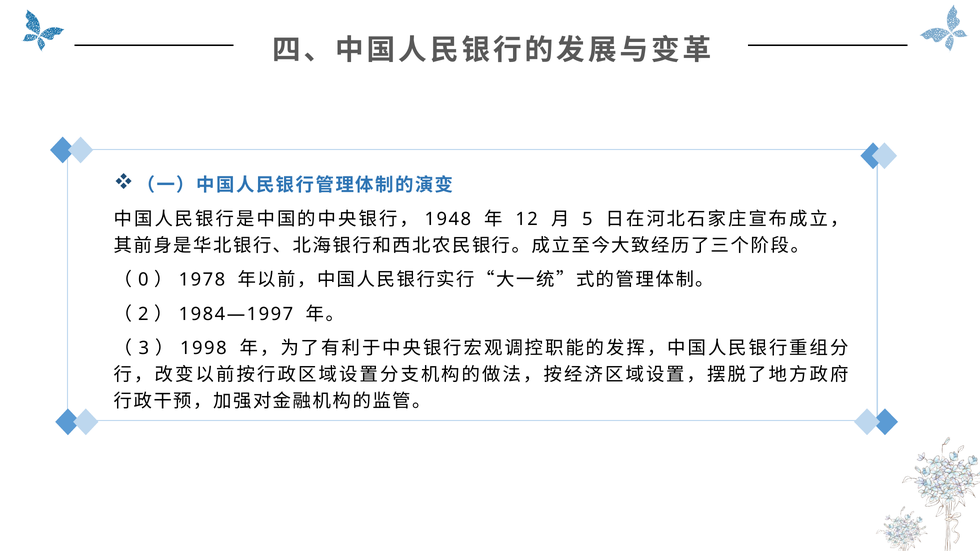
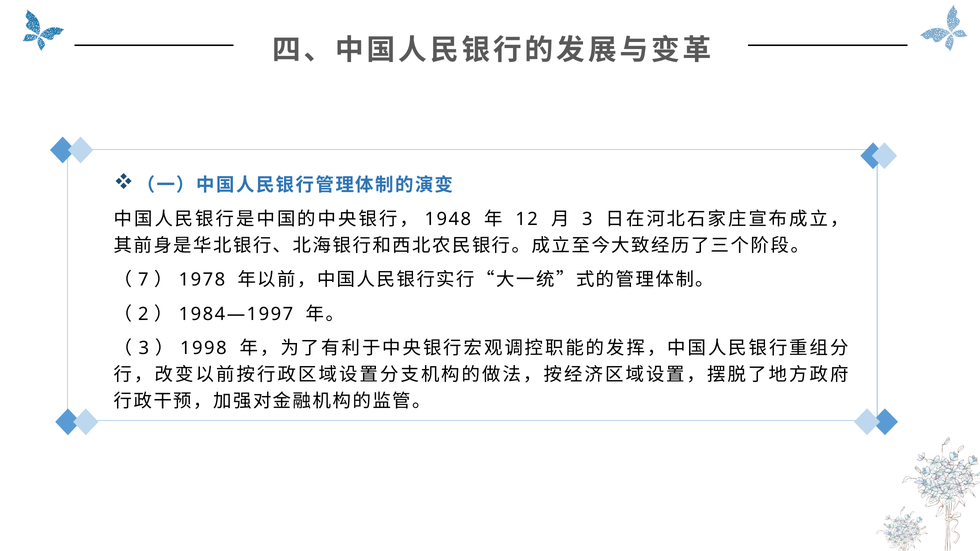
5: 5 -> 3 (587, 219)
0: 0 -> 7 (143, 280)
